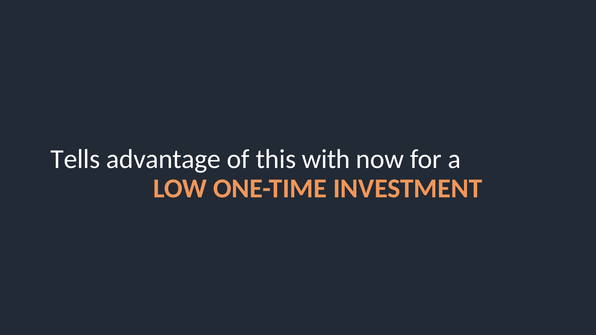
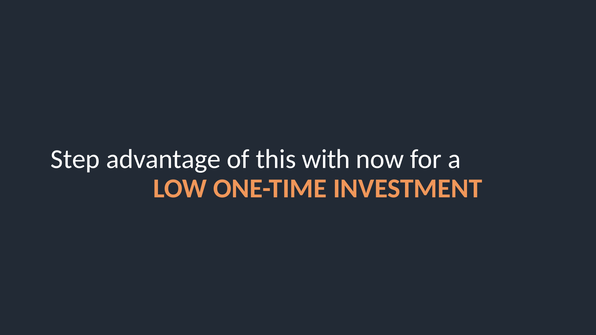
Tells: Tells -> Step (75, 159)
